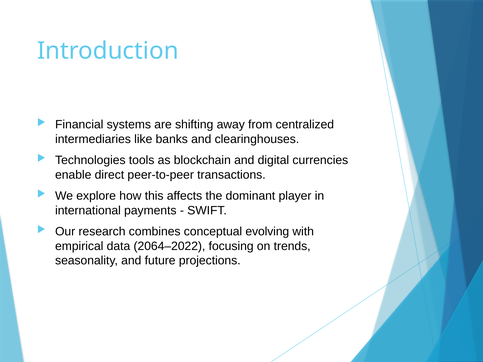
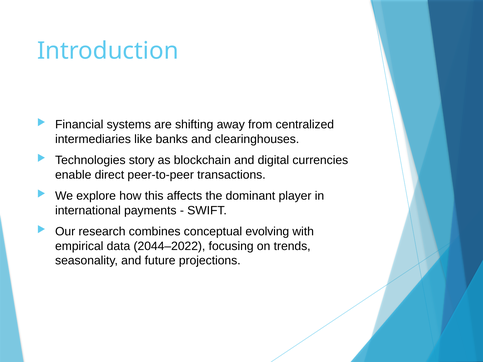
tools: tools -> story (142, 160)
2064–2022: 2064–2022 -> 2044–2022 (169, 246)
